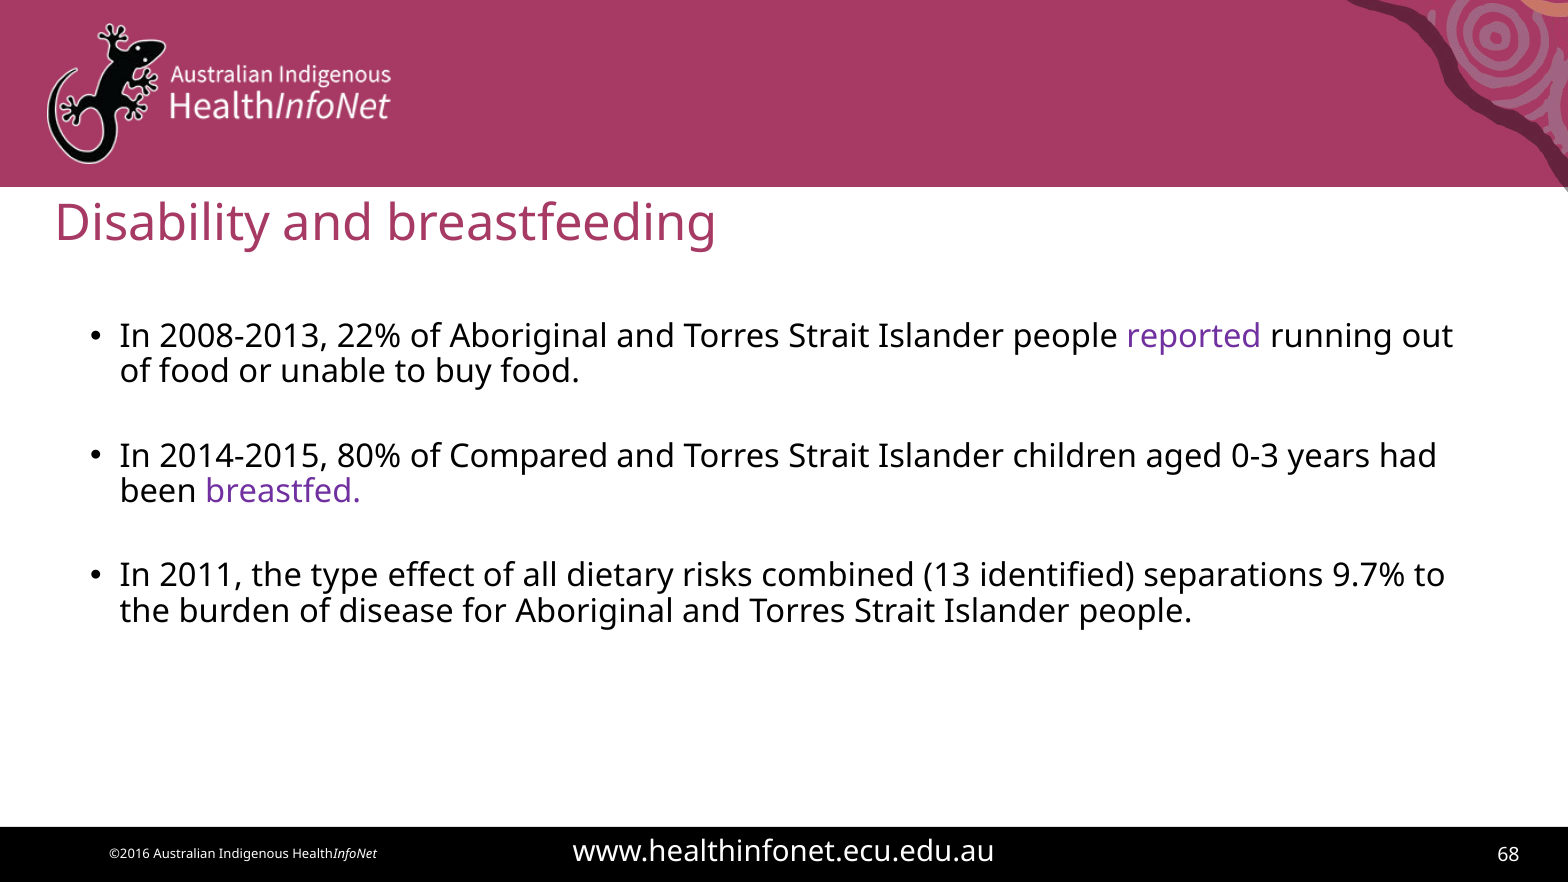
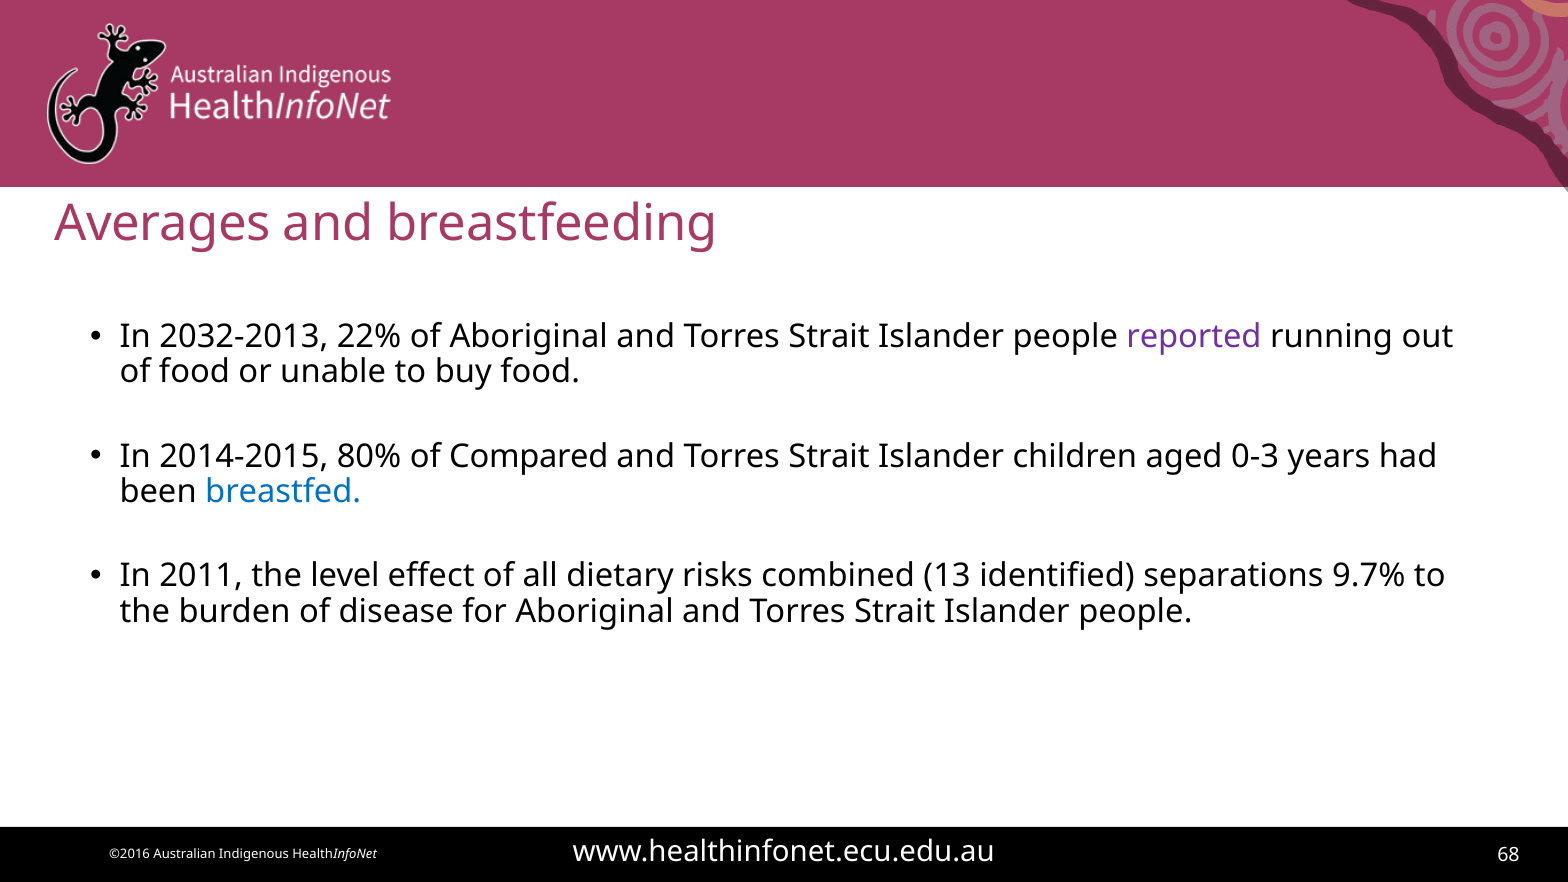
Disability: Disability -> Averages (163, 224)
2008-2013: 2008-2013 -> 2032-2013 (244, 337)
breastfed colour: purple -> blue (283, 492)
type: type -> level (345, 576)
